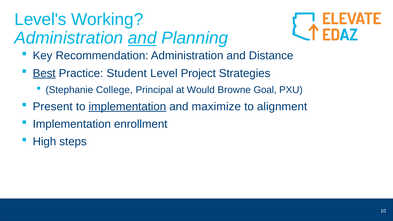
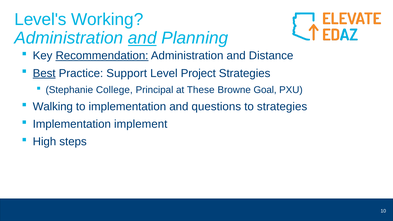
Recommendation underline: none -> present (102, 56)
Student: Student -> Support (127, 73)
Would: Would -> These (201, 90)
Present: Present -> Walking (53, 107)
implementation underline: present -> none (127, 107)
maximize: maximize -> questions (216, 107)
to alignment: alignment -> strategies (282, 107)
enrollment: enrollment -> implement (141, 124)
